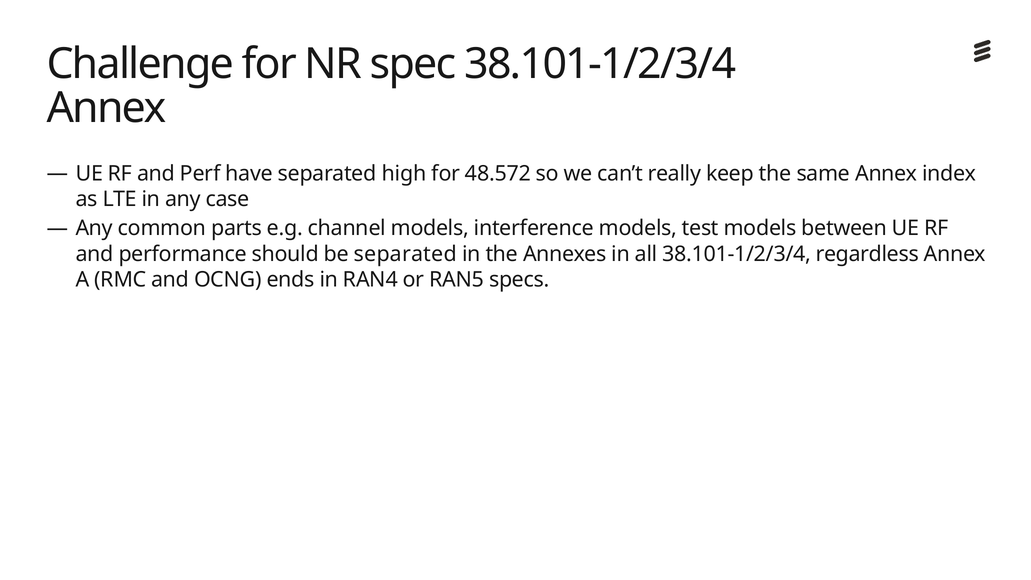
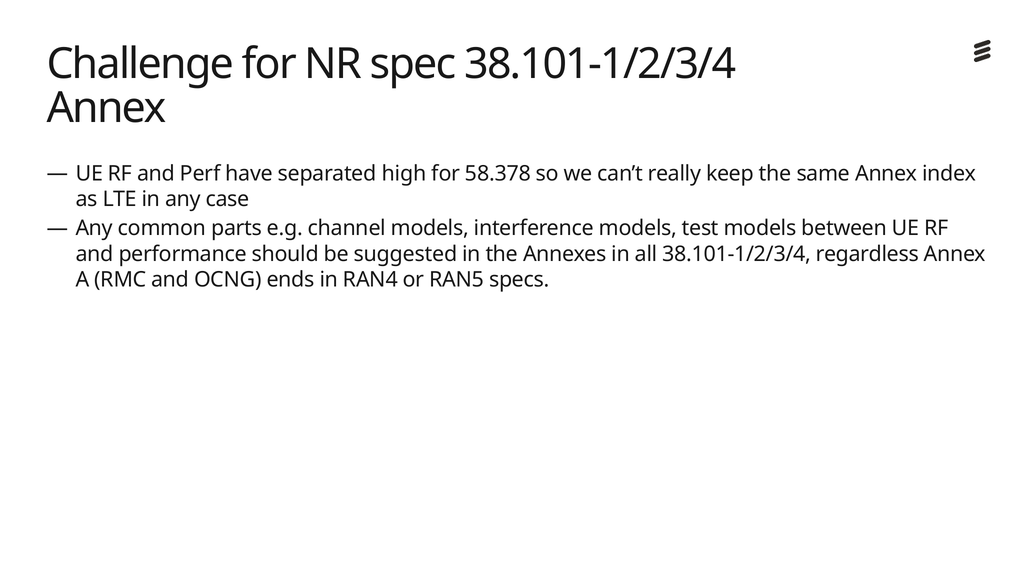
48.572: 48.572 -> 58.378 (498, 173)
be separated: separated -> suggested (406, 254)
